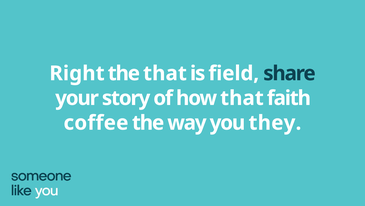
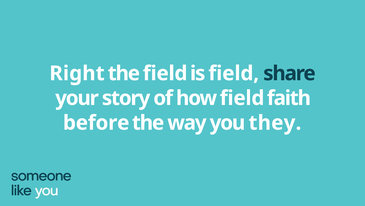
the that: that -> field (165, 73)
how that: that -> field (242, 98)
coffee: coffee -> before (96, 122)
